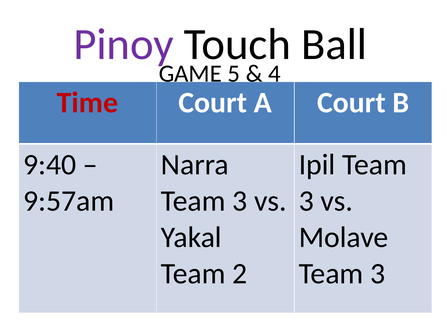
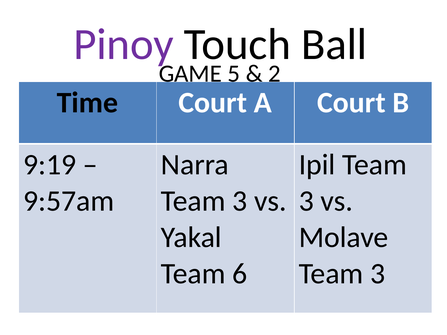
4: 4 -> 2 (274, 74)
Time colour: red -> black (88, 103)
9:40: 9:40 -> 9:19 (50, 165)
2: 2 -> 6 (240, 274)
